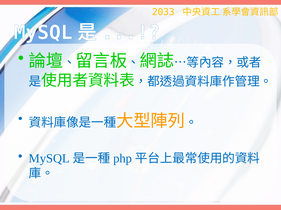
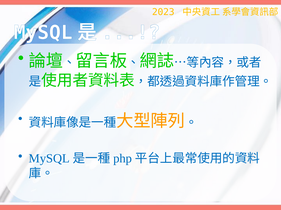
2033: 2033 -> 2023 (163, 12)
